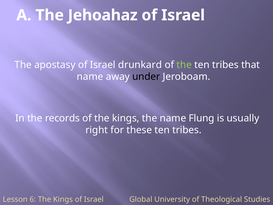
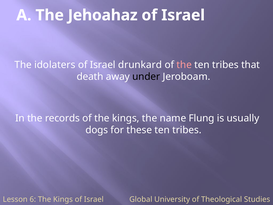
apostasy: apostasy -> idolaters (55, 65)
the colour: light green -> pink (184, 65)
name: name -> death (90, 77)
right: right -> dogs (97, 130)
